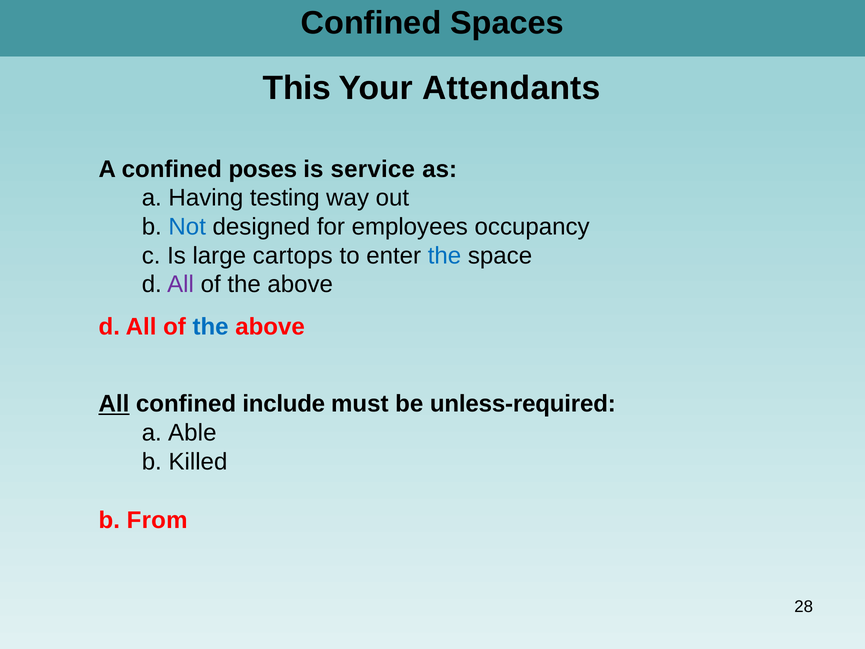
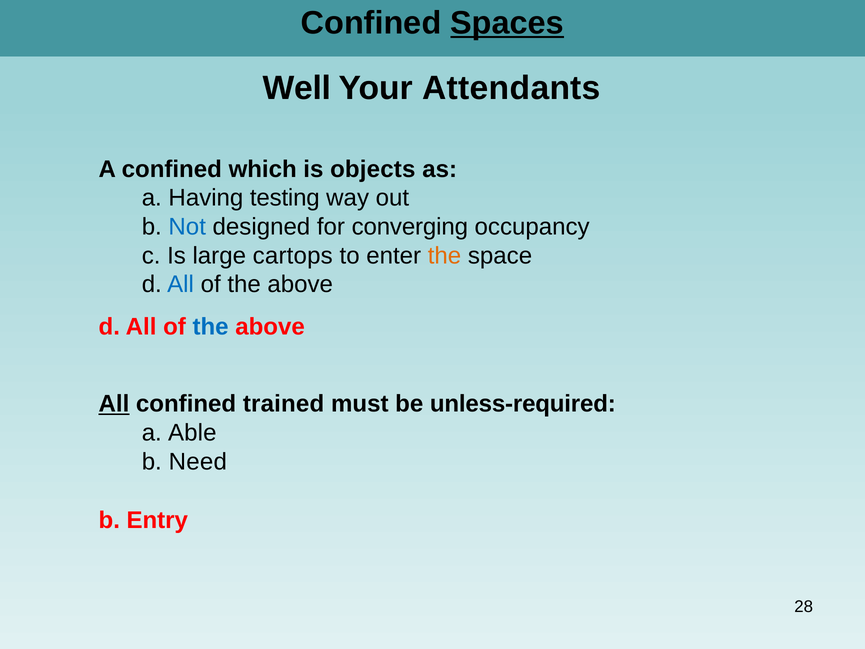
Spaces underline: none -> present (507, 23)
This: This -> Well (297, 88)
poses: poses -> which (263, 169)
service: service -> objects (373, 169)
employees: employees -> converging (410, 227)
the colour: blue -> orange (444, 256)
All colour: purple -> blue (181, 284)
include: include -> trained (284, 404)
Killed: Killed -> Need (198, 461)
From: From -> Entry (157, 520)
